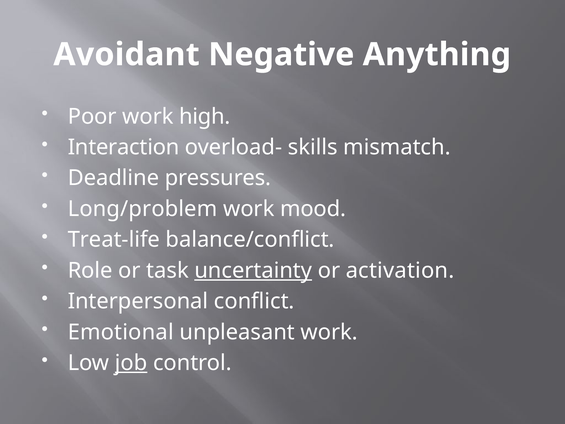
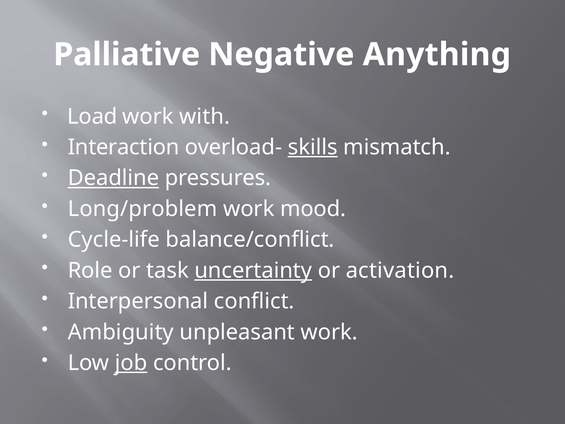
Avoidant: Avoidant -> Palliative (127, 55)
Poor: Poor -> Load (92, 116)
high: high -> with (205, 116)
skills underline: none -> present (313, 147)
Deadline underline: none -> present (113, 178)
Treat-life: Treat-life -> Cycle-life (114, 240)
Emotional: Emotional -> Ambiguity (121, 332)
